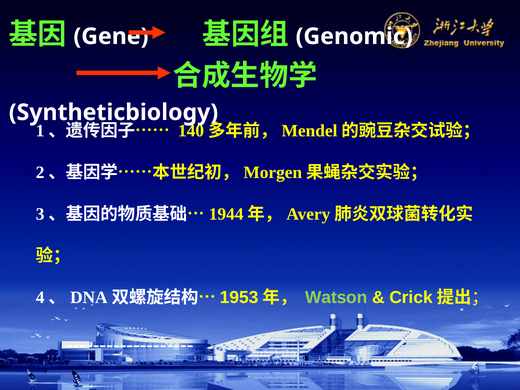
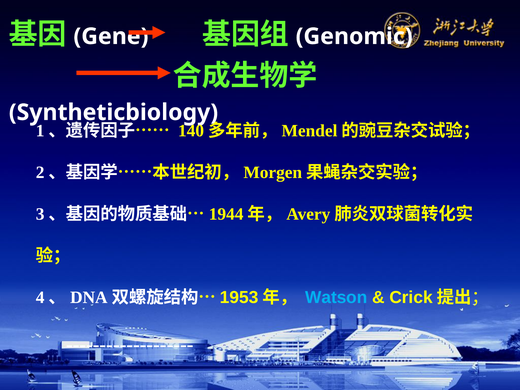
Watson colour: light green -> light blue (336, 297)
